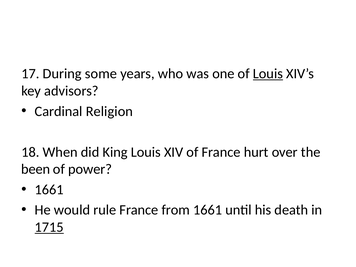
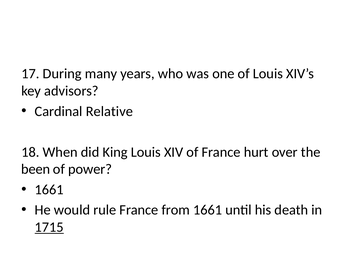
some: some -> many (101, 74)
Louis underline: present -> none (268, 74)
Religion: Religion -> Relative (109, 111)
